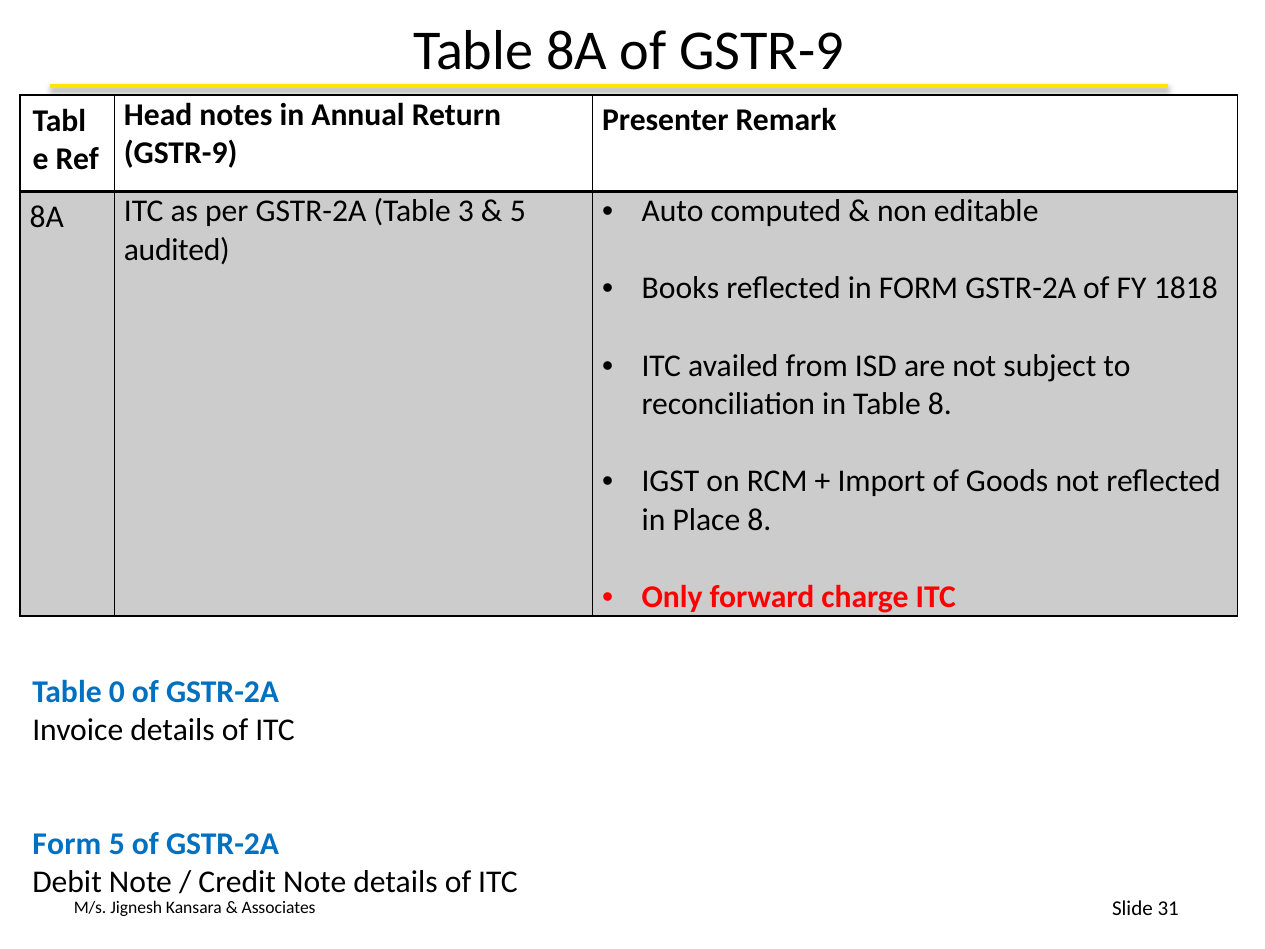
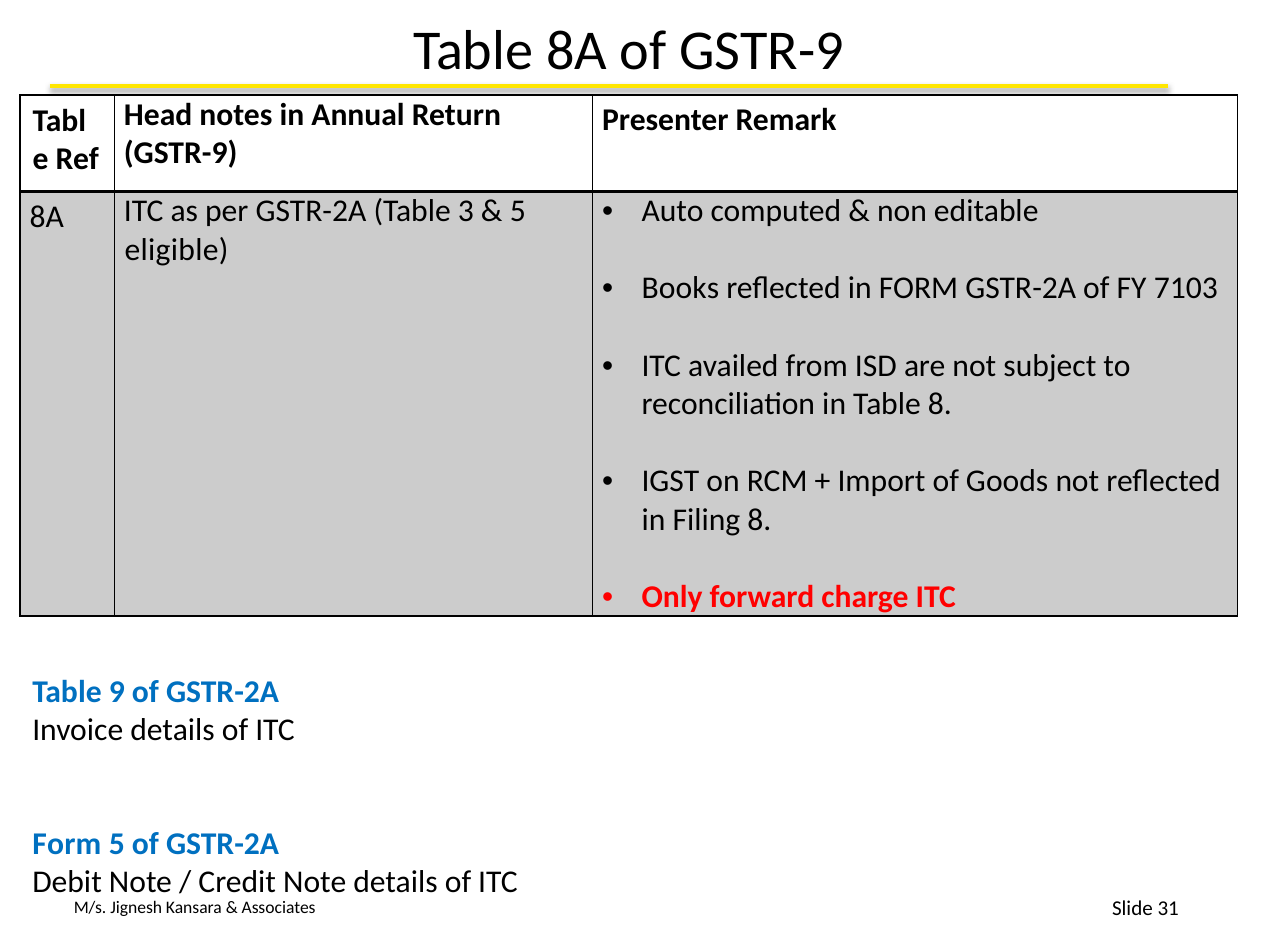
audited: audited -> eligible (177, 250)
1818: 1818 -> 7103 (1186, 288)
Place: Place -> Filing (706, 520)
0: 0 -> 9 (117, 692)
